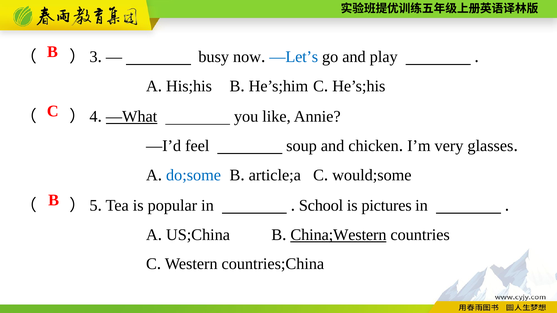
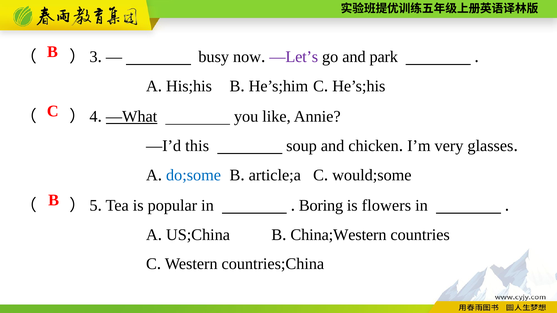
—Let’s colour: blue -> purple (294, 57)
play: play -> park (384, 57)
feel: feel -> this (197, 146)
School: School -> Boring (321, 206)
pictures: pictures -> flowers (386, 206)
China;Western underline: present -> none (338, 235)
